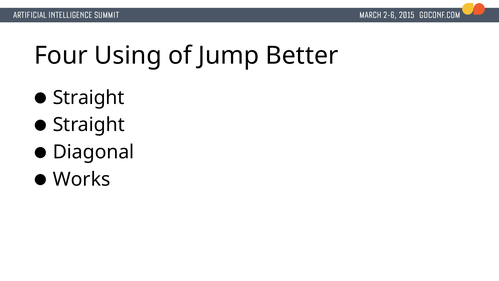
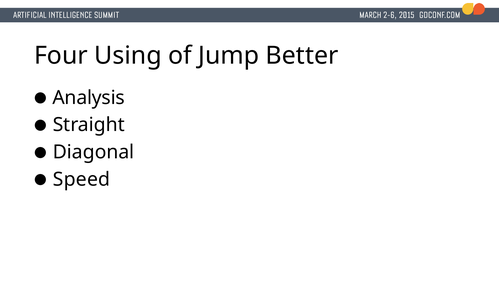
Straight: Straight -> Analysis (89, 98)
Works: Works -> Speed (82, 179)
